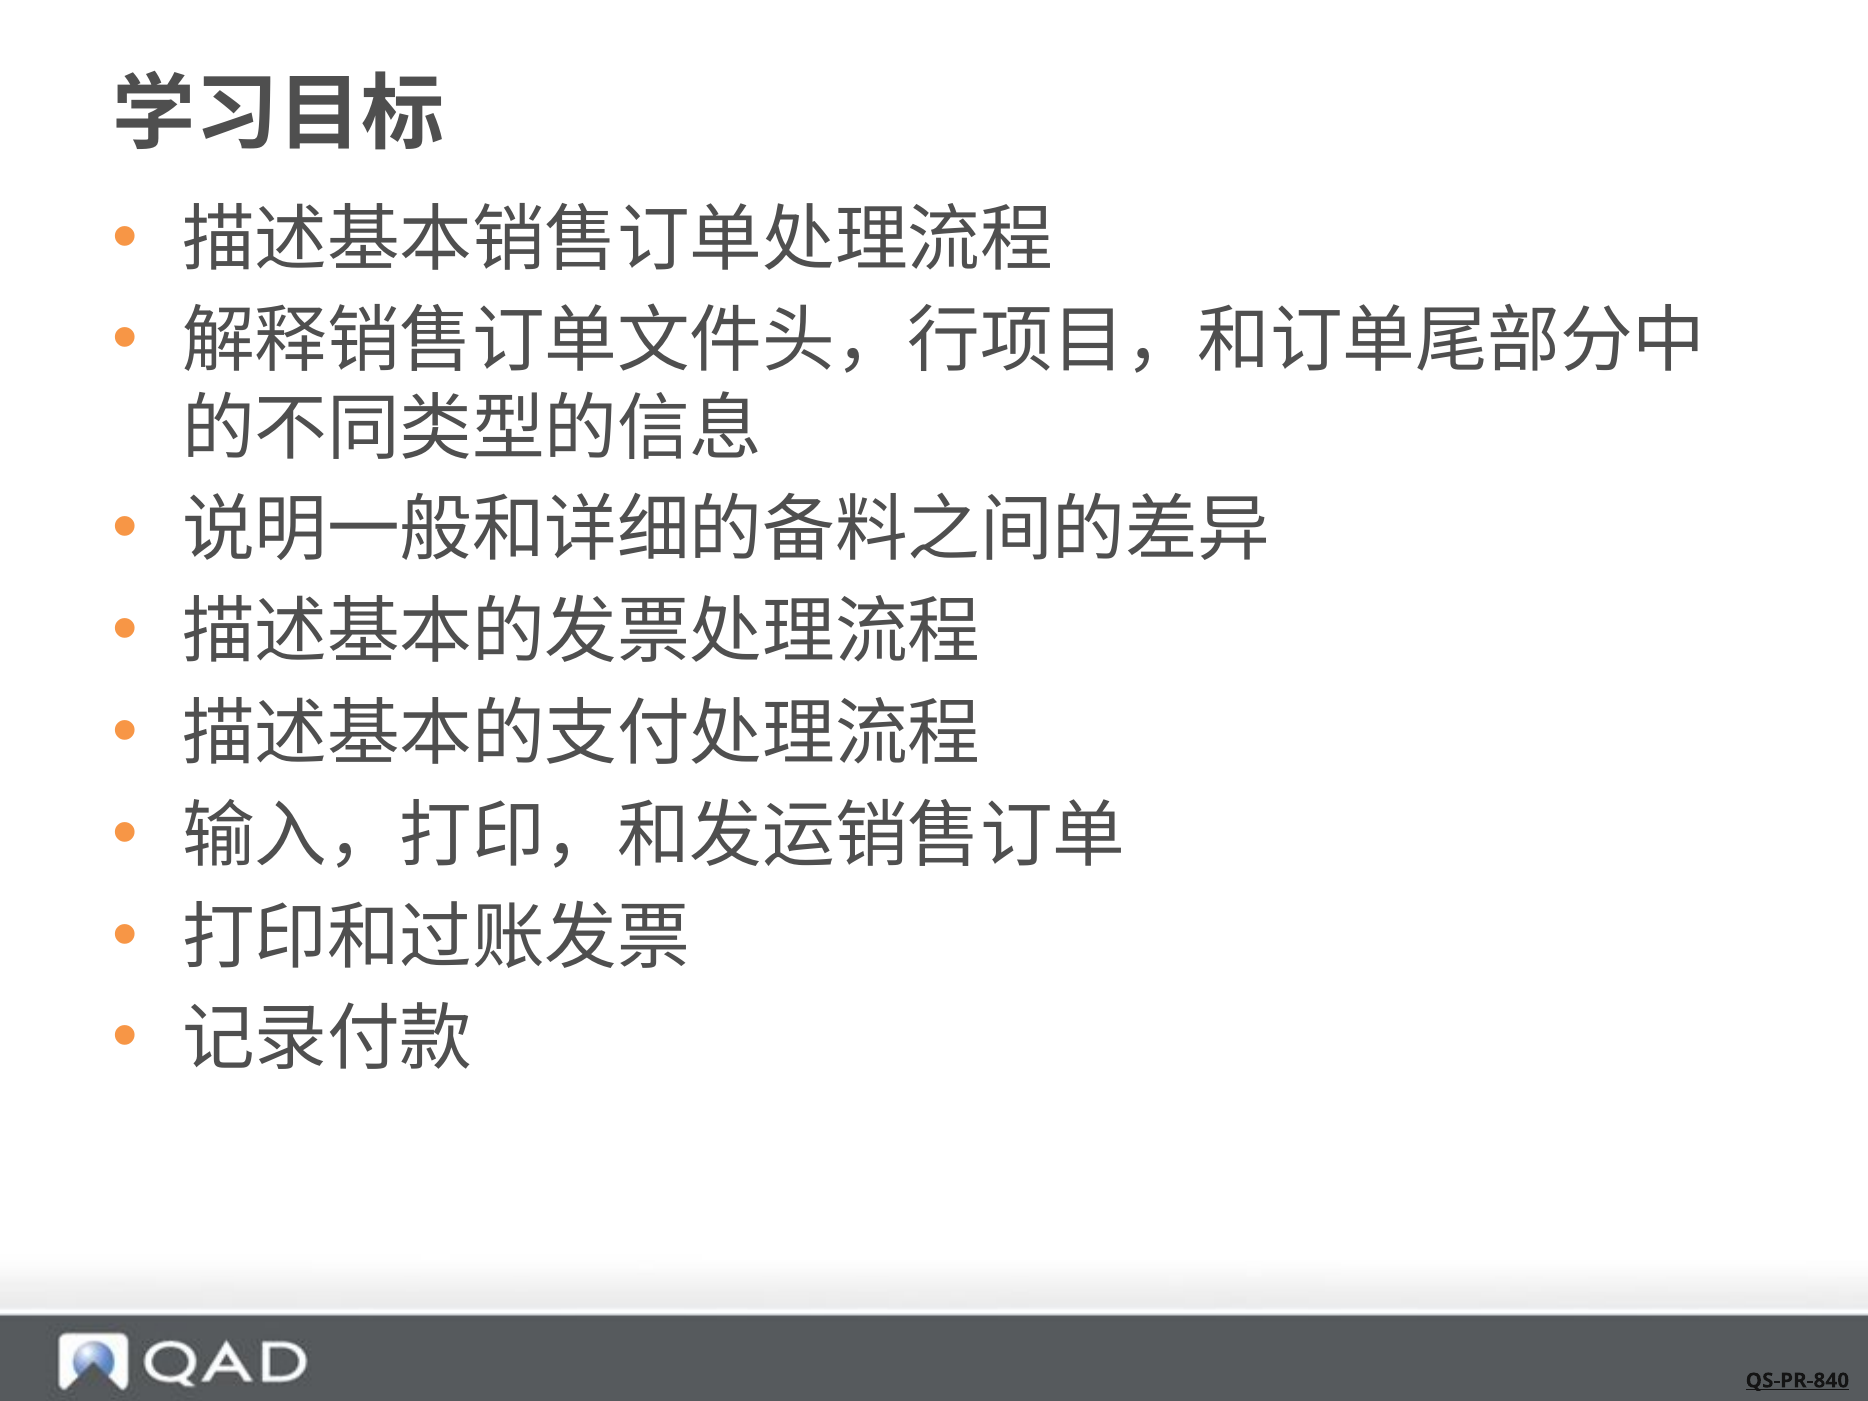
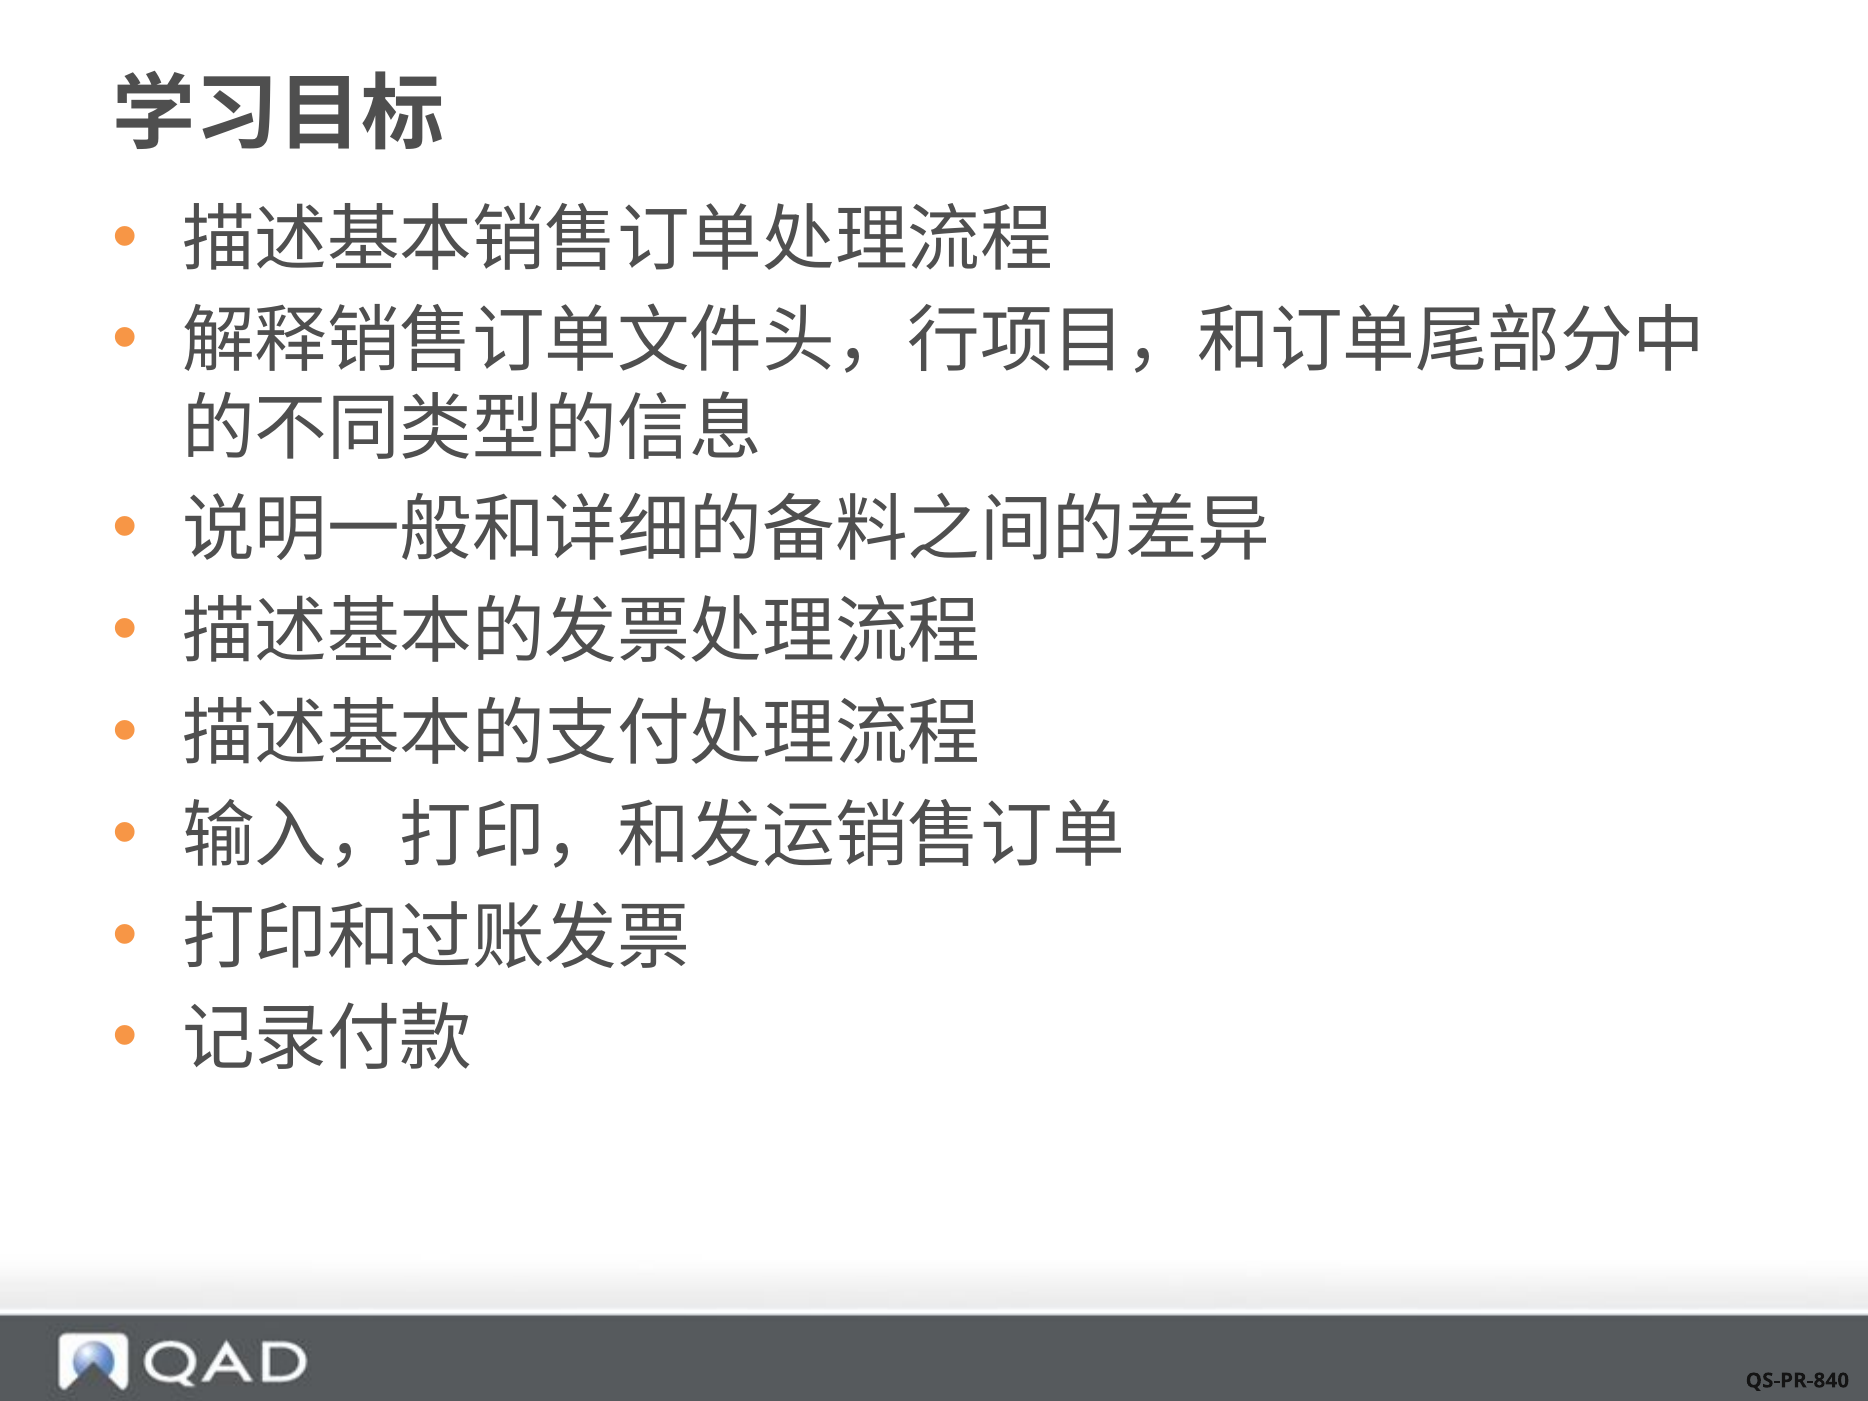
QS-PR-840 underline: present -> none (1797, 1381)
